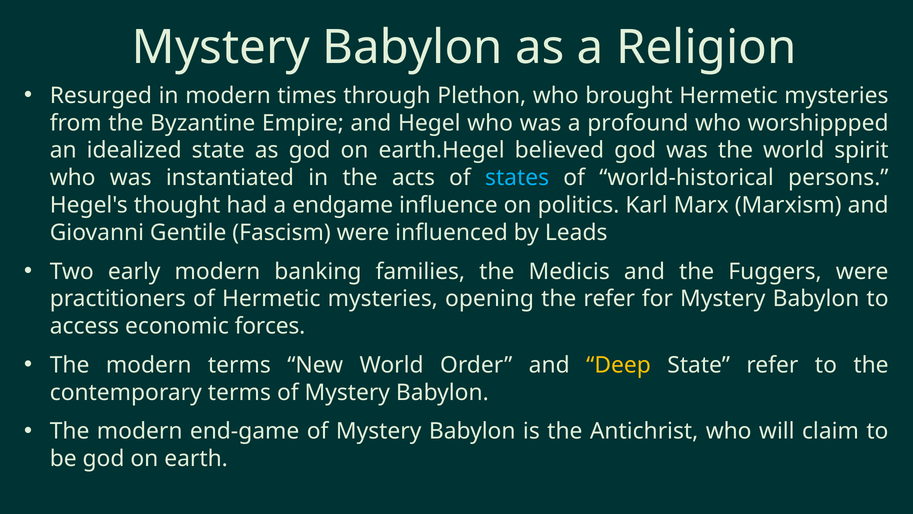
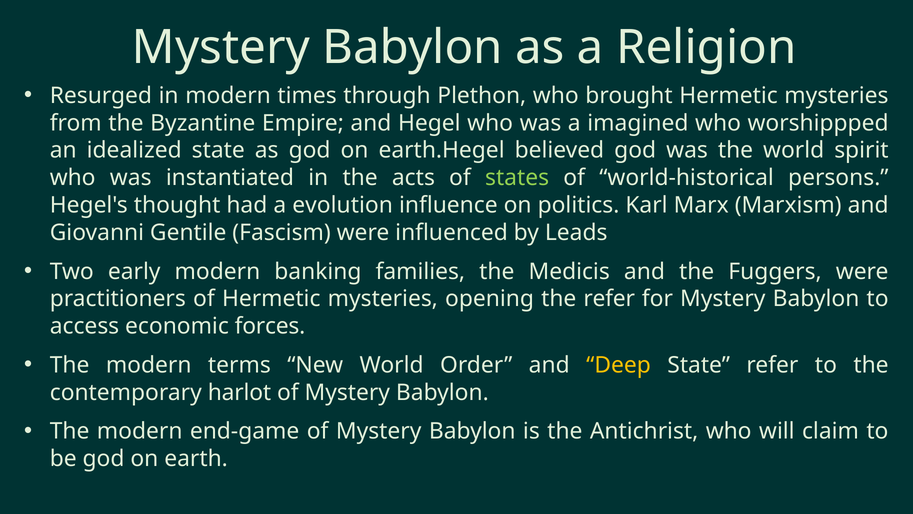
profound: profound -> imagined (638, 123)
states colour: light blue -> light green (517, 178)
endgame: endgame -> evolution (343, 205)
contemporary terms: terms -> harlot (239, 392)
